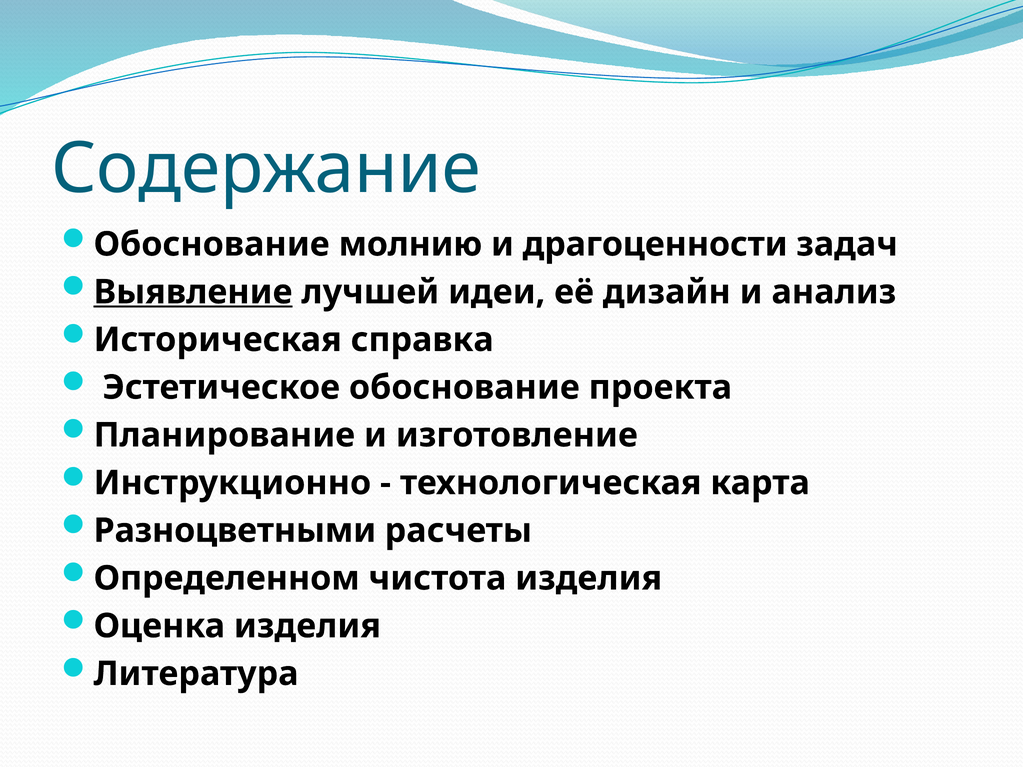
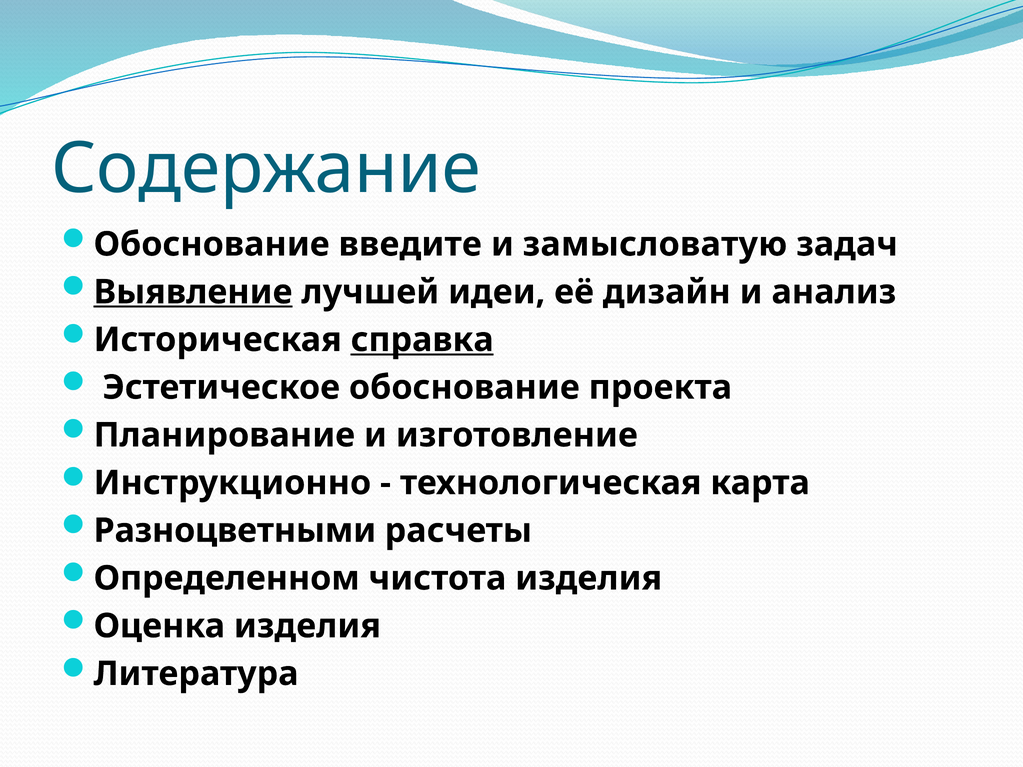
молнию: молнию -> введите (410, 244)
драгоценности: драгоценности -> замысловатую (655, 244)
справка underline: none -> present (422, 340)
